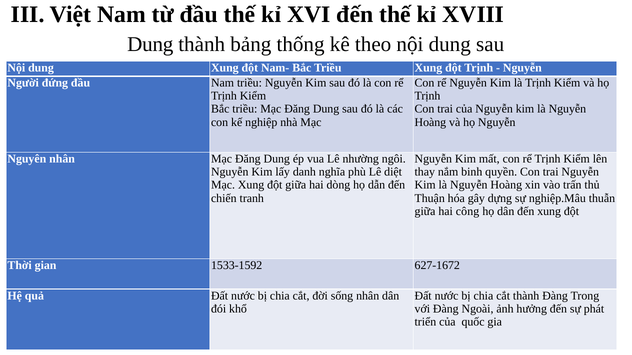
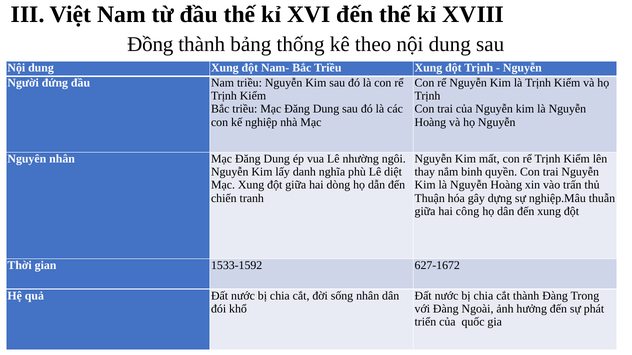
Dung: Dung -> Đồng (150, 44)
